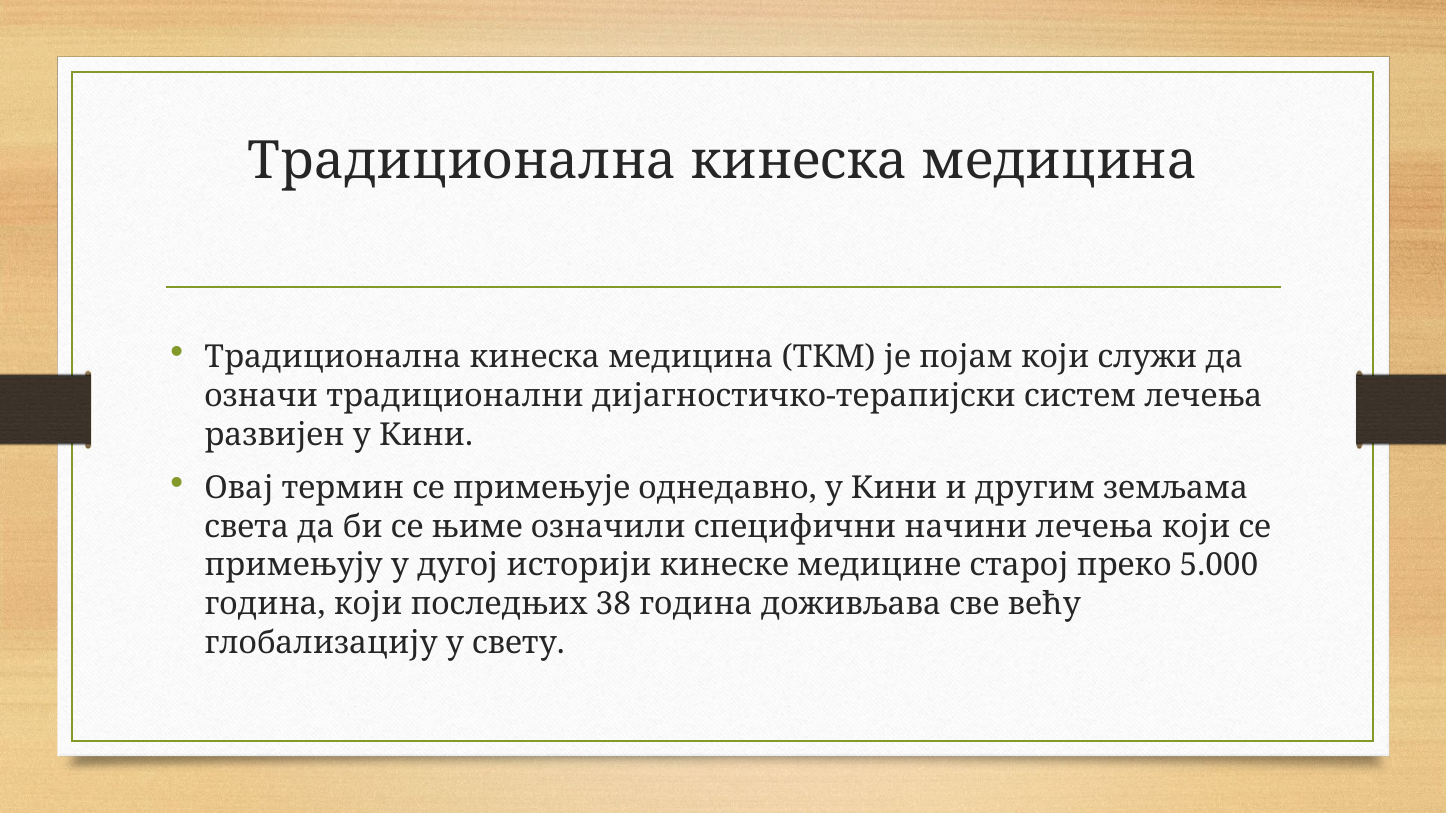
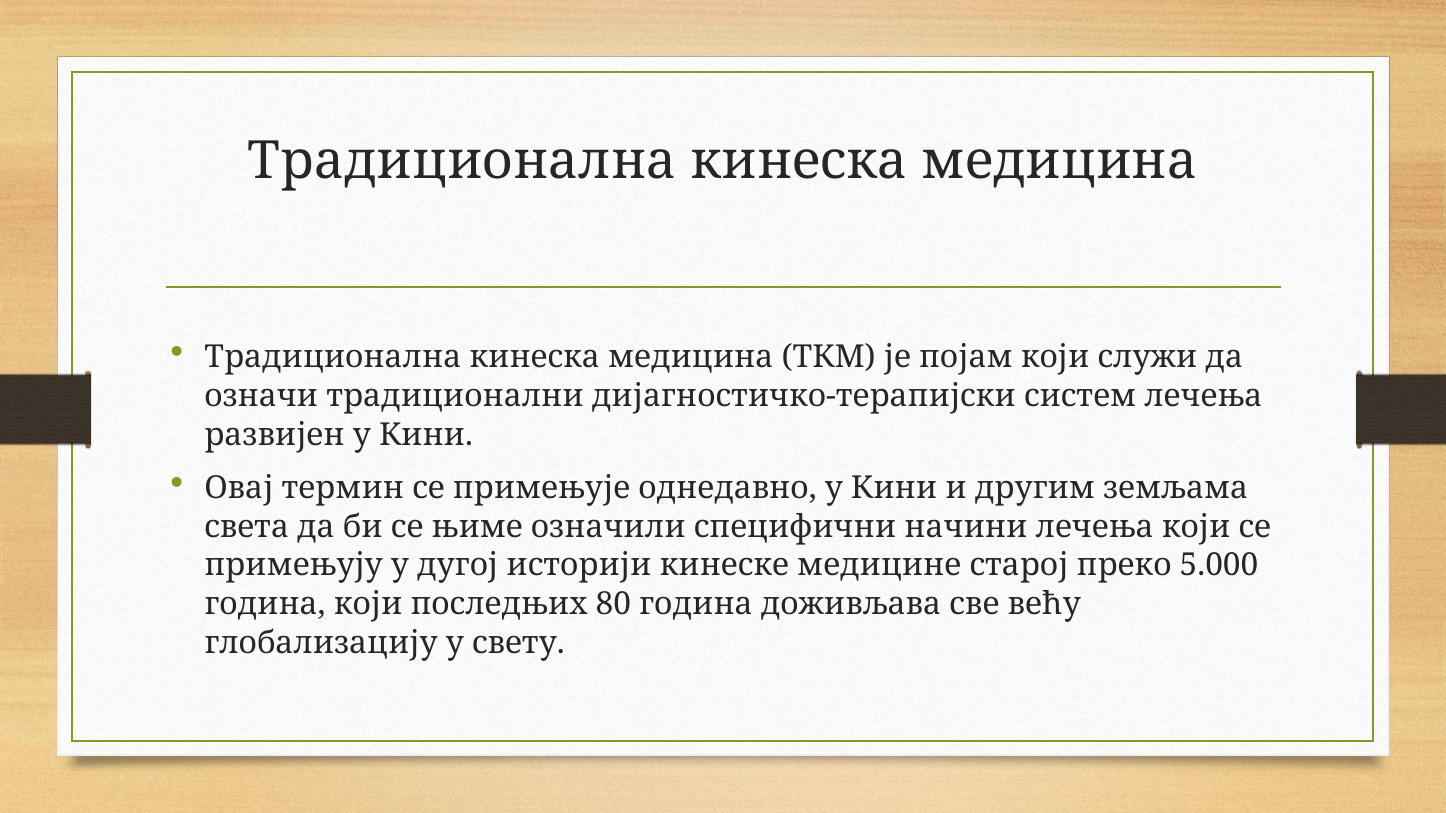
38: 38 -> 80 (613, 605)
